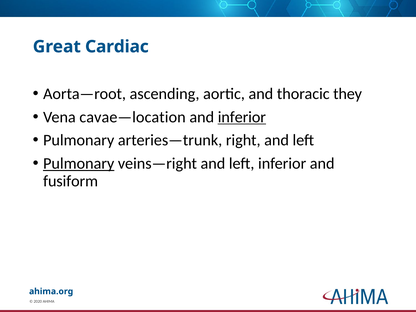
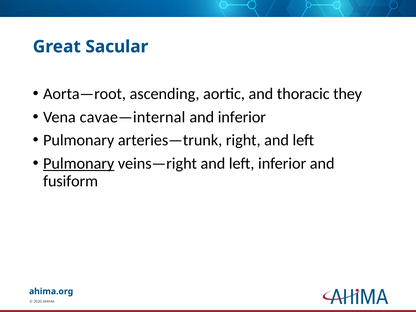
Cardiac: Cardiac -> Sacular (117, 47)
cavae—location: cavae—location -> cavae—internal (133, 117)
inferior underline: present -> none (242, 117)
